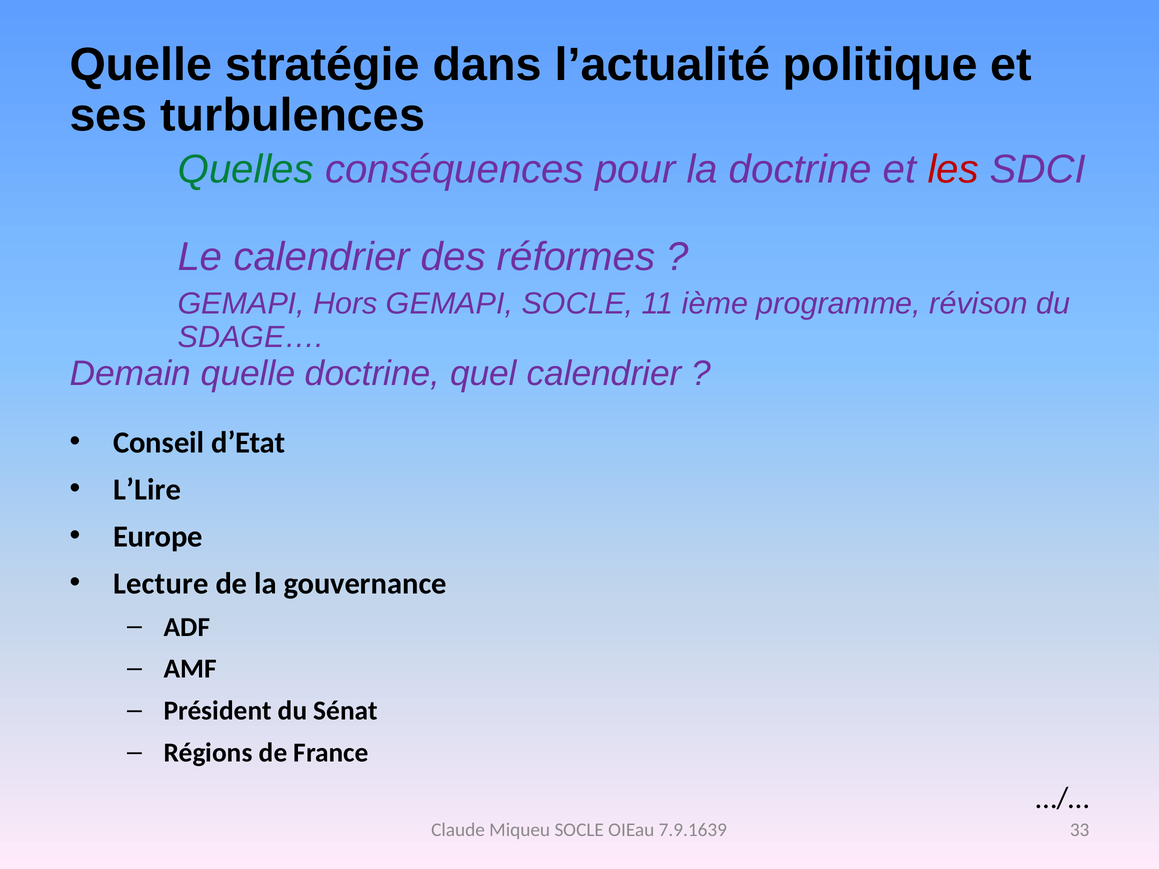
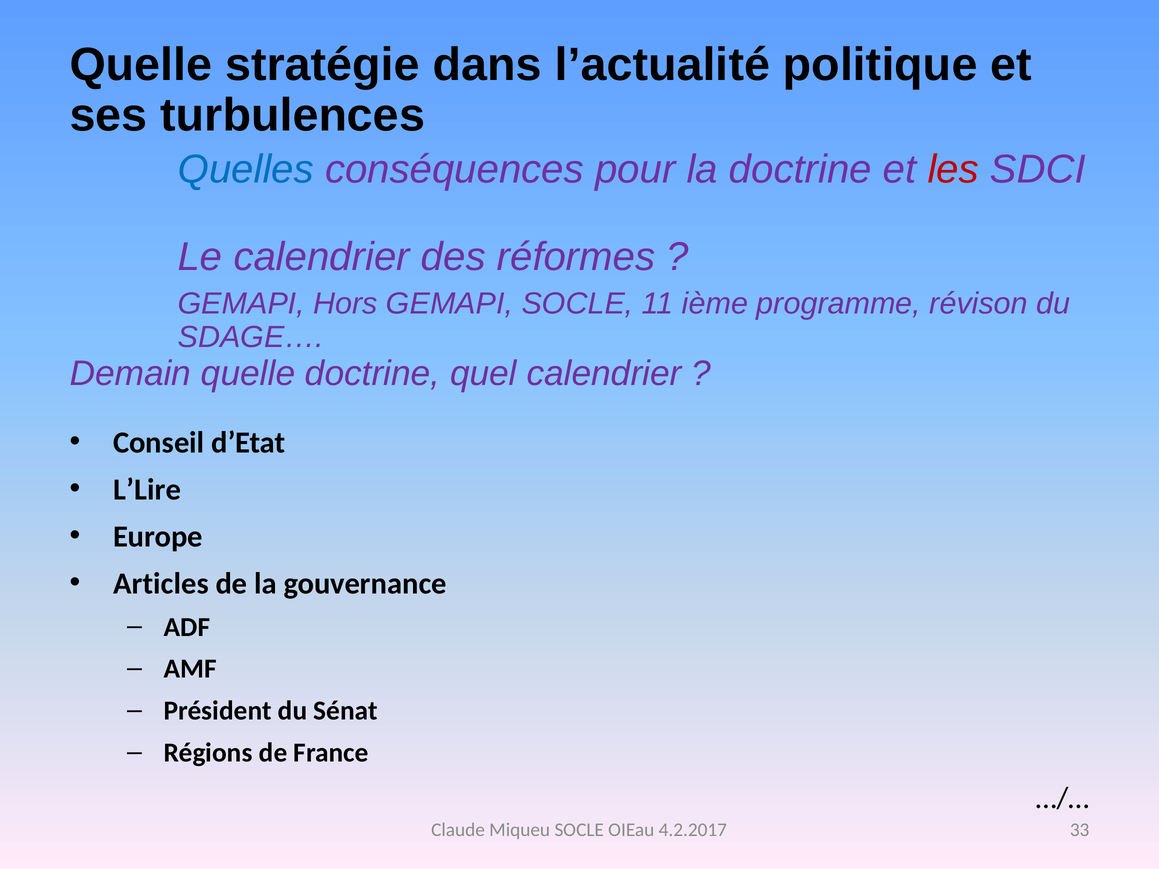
Quelles colour: green -> blue (246, 170)
Lecture: Lecture -> Articles (161, 584)
7.9.1639: 7.9.1639 -> 4.2.2017 (693, 830)
